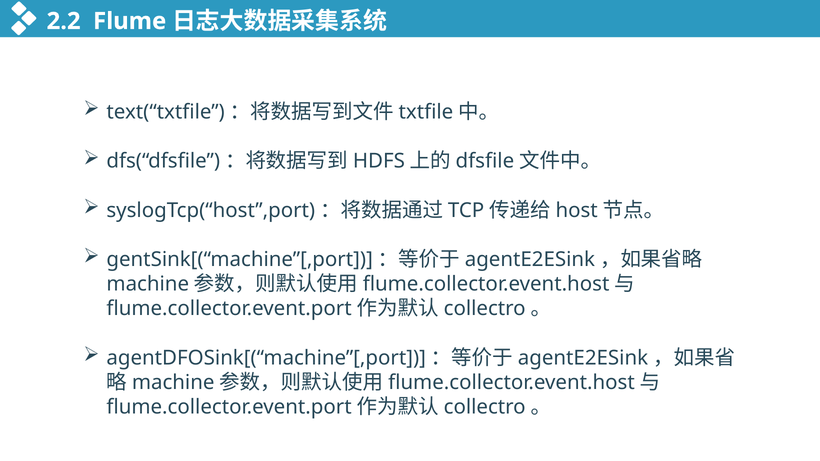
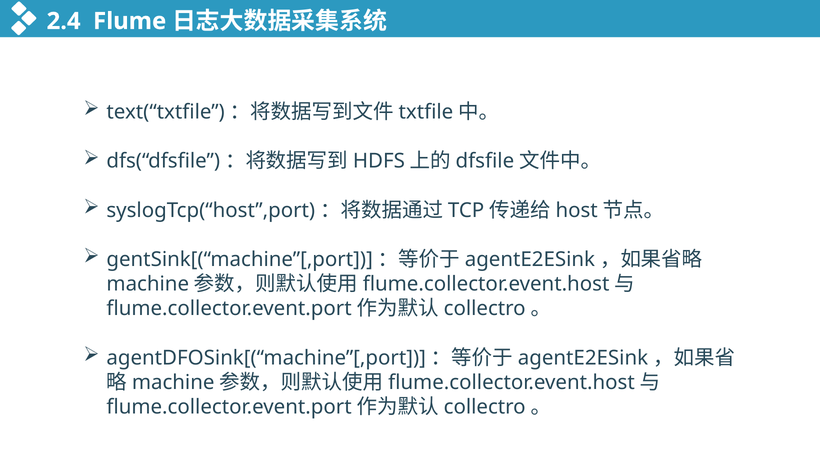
2.2: 2.2 -> 2.4 (64, 21)
